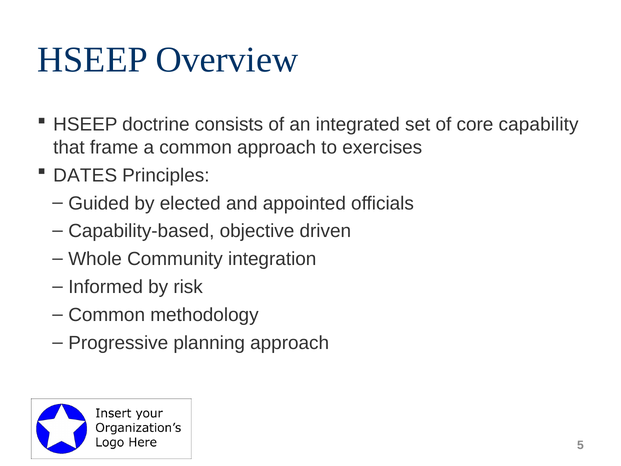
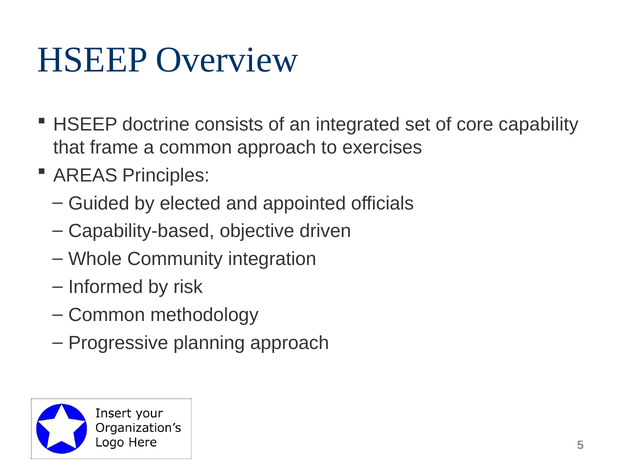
DATES: DATES -> AREAS (85, 175)
